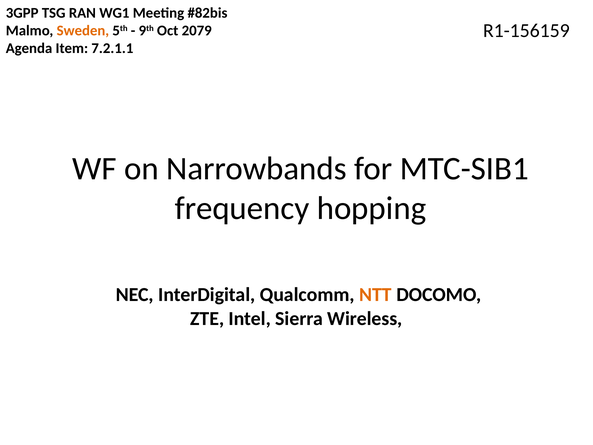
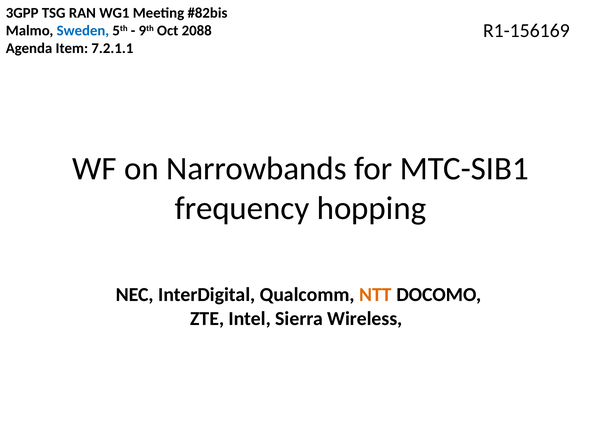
R1-156159: R1-156159 -> R1-156169 (526, 31)
Sweden colour: orange -> blue (83, 31)
2079: 2079 -> 2088 (197, 31)
